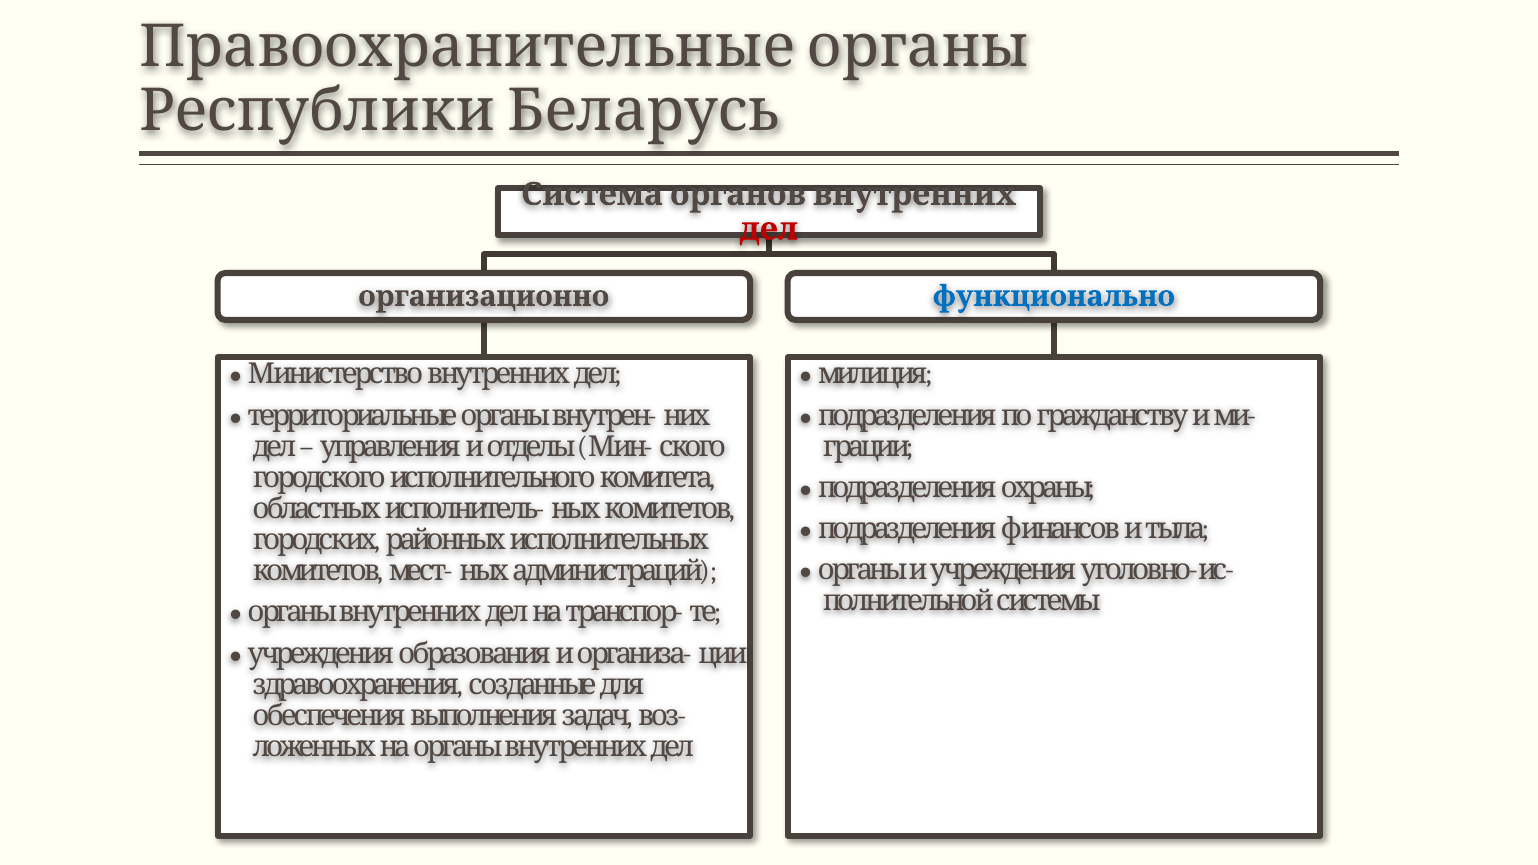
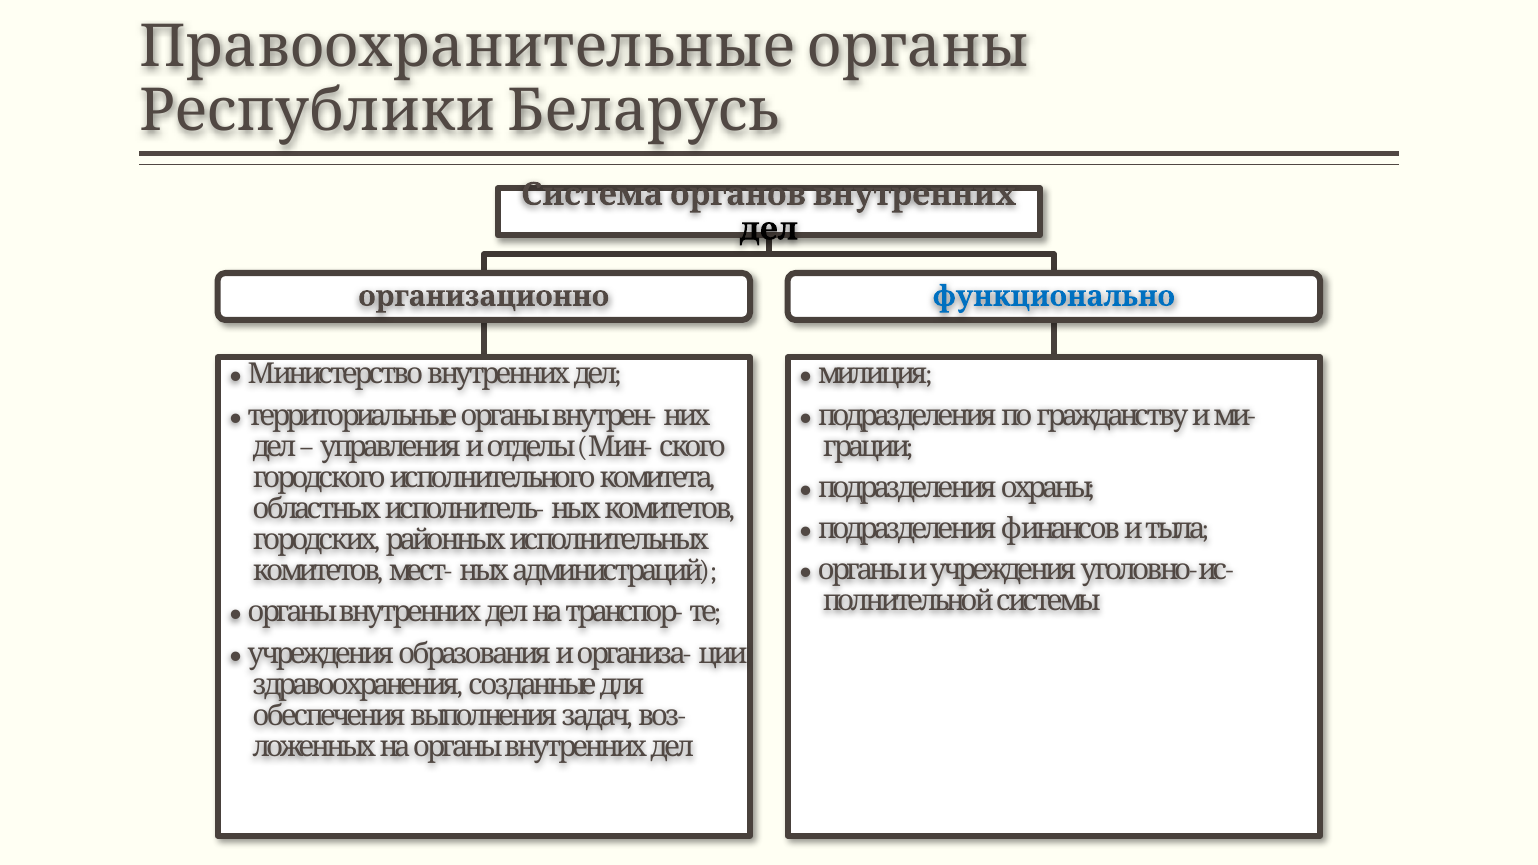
дел colour: red -> black (769, 229)
